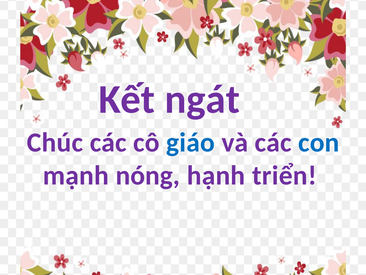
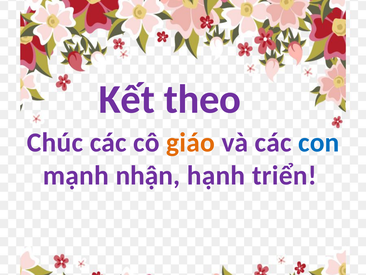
ngát: ngát -> theo (202, 99)
giáo colour: blue -> orange (191, 142)
nóng: nóng -> nhận (148, 175)
